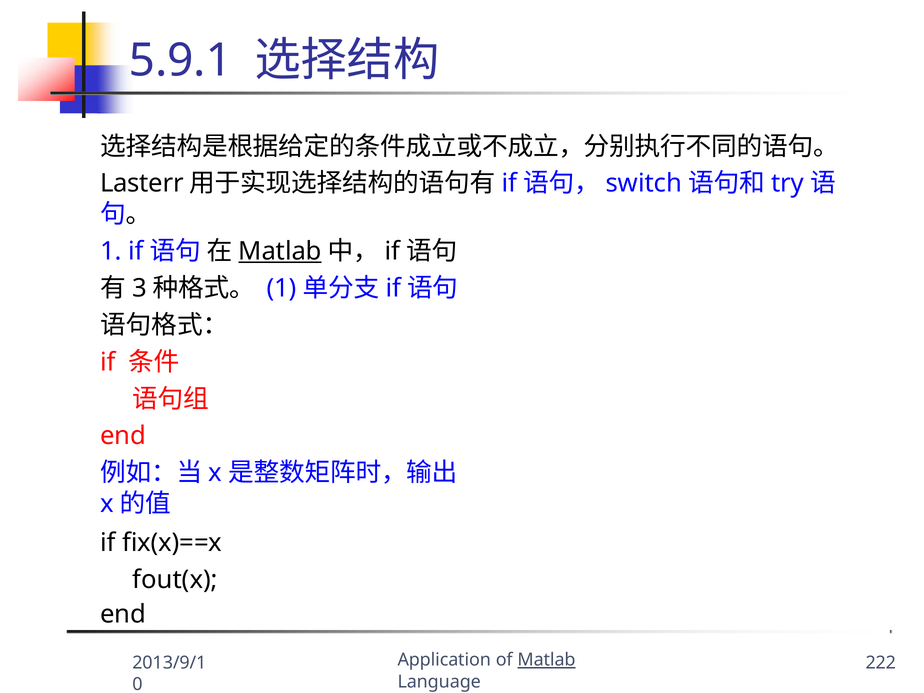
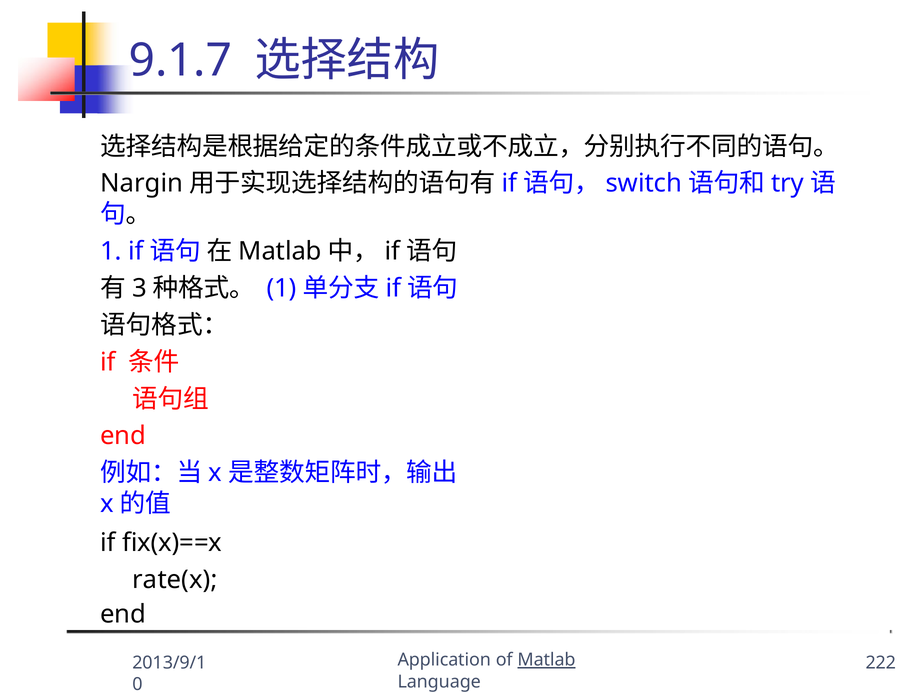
5.9.1: 5.9.1 -> 9.1.7 (180, 60)
Lasterr: Lasterr -> Nargin (142, 183)
Matlab underline: present -> none (280, 251)
fout(x: fout(x -> rate(x (175, 580)
